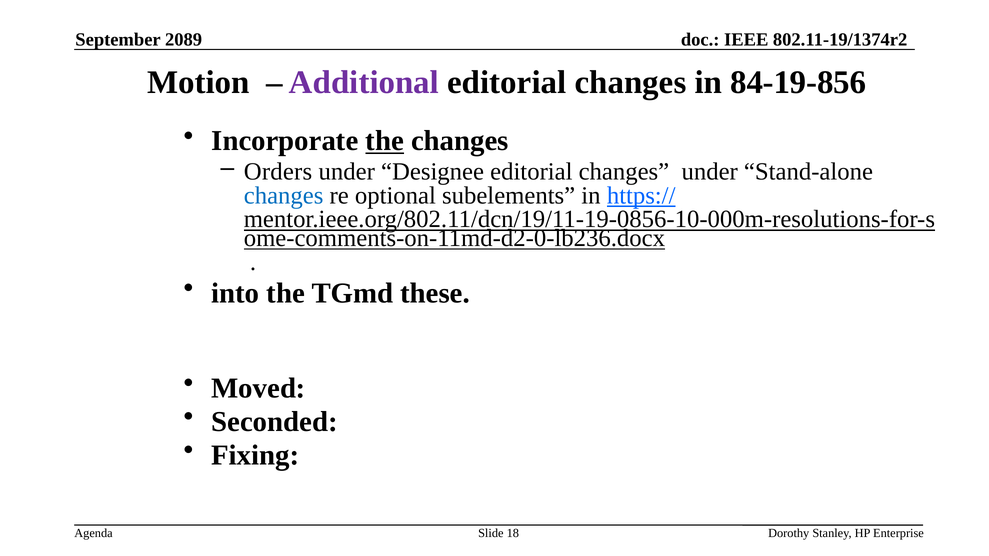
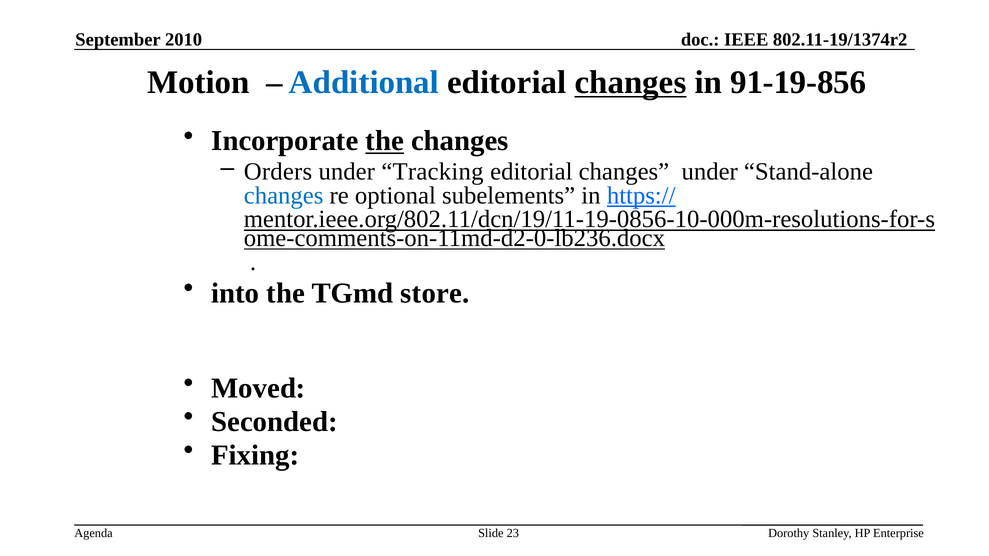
2089: 2089 -> 2010 (184, 40)
Additional colour: purple -> blue (364, 83)
changes underline: none -> present (630, 83)
84-19-856: 84-19-856 -> 91-19-856 (798, 83)
Designee: Designee -> Tracking (432, 172)
these: these -> store (435, 293)
18: 18 -> 23 (513, 534)
